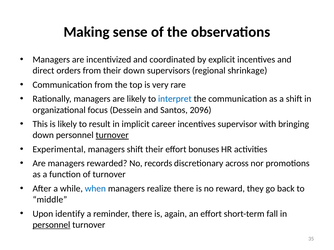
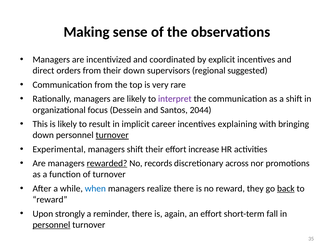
shrinkage: shrinkage -> suggested (248, 71)
interpret colour: blue -> purple (175, 99)
2096: 2096 -> 2044 (201, 110)
supervisor: supervisor -> explaining (237, 124)
bonuses: bonuses -> increase (204, 150)
rewarded underline: none -> present (107, 164)
back underline: none -> present (286, 189)
middle: middle -> reward (50, 200)
identify: identify -> strongly (70, 214)
